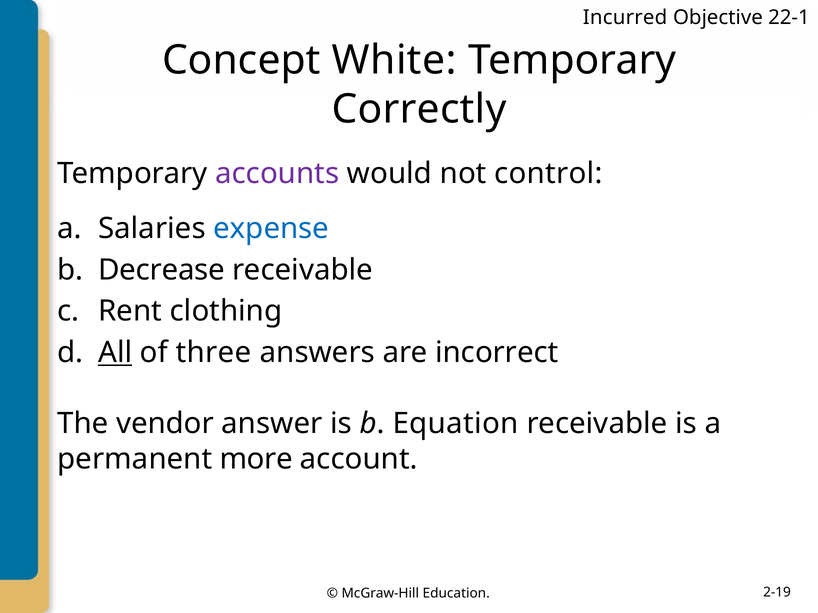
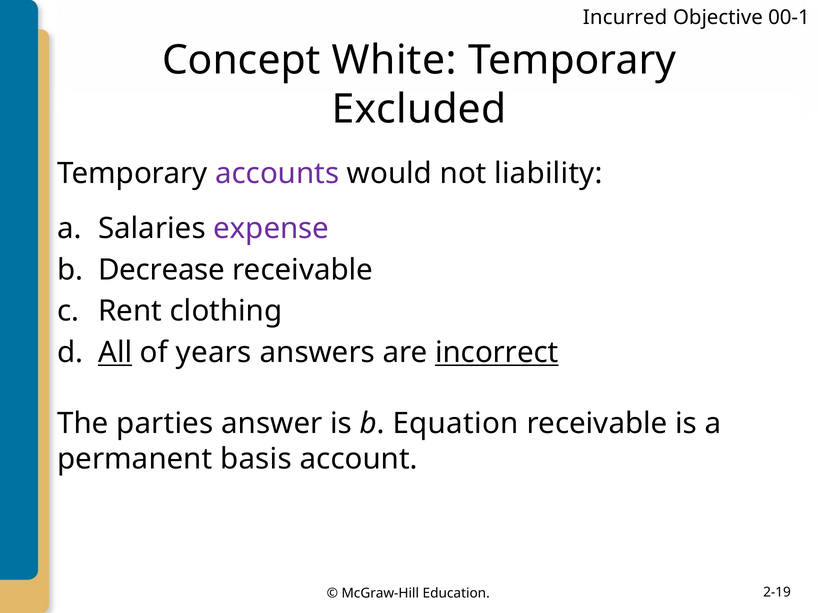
22-1: 22-1 -> 00-1 (789, 18)
Correctly: Correctly -> Excluded (419, 109)
control: control -> liability (548, 174)
expense colour: blue -> purple (271, 229)
three: three -> years (214, 353)
incorrect underline: none -> present (497, 353)
vendor: vendor -> parties (165, 424)
more: more -> basis (256, 459)
